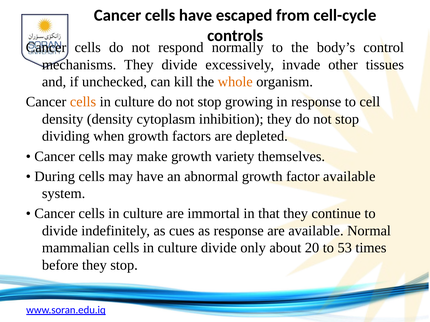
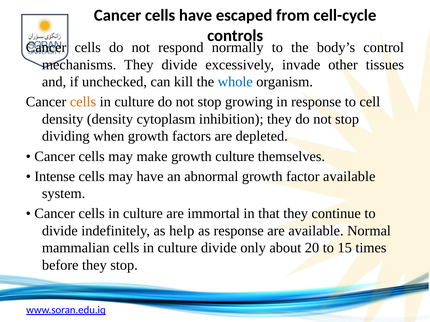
whole colour: orange -> blue (235, 82)
growth variety: variety -> culture (235, 157)
During: During -> Intense (55, 177)
cues: cues -> help (182, 231)
53: 53 -> 15 (345, 248)
